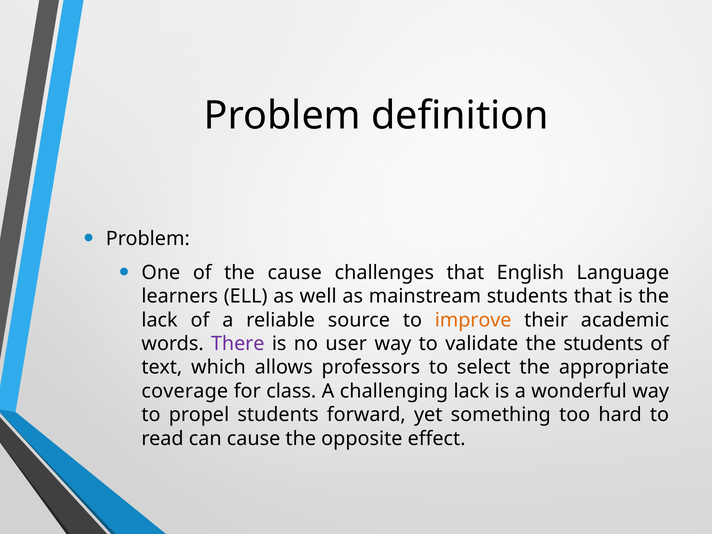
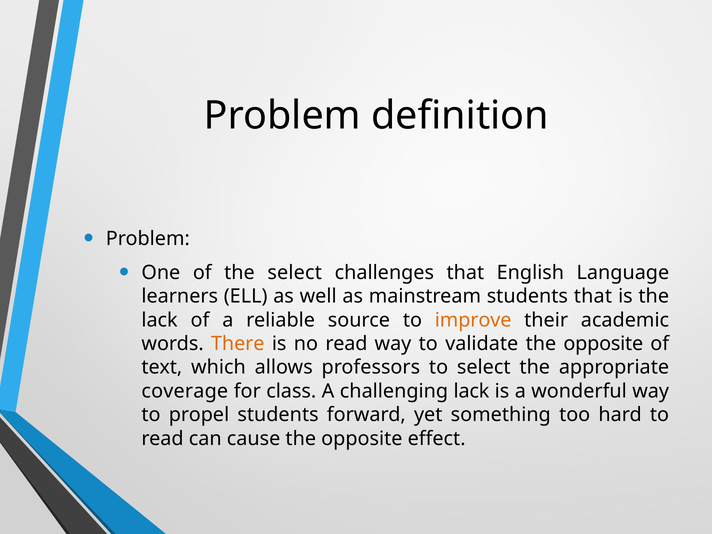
the cause: cause -> select (295, 272)
There colour: purple -> orange (238, 344)
no user: user -> read (346, 344)
validate the students: students -> opposite (603, 344)
